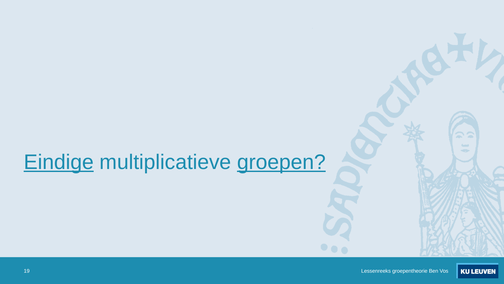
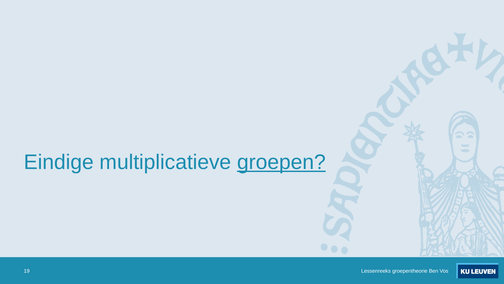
Eindige underline: present -> none (59, 162)
